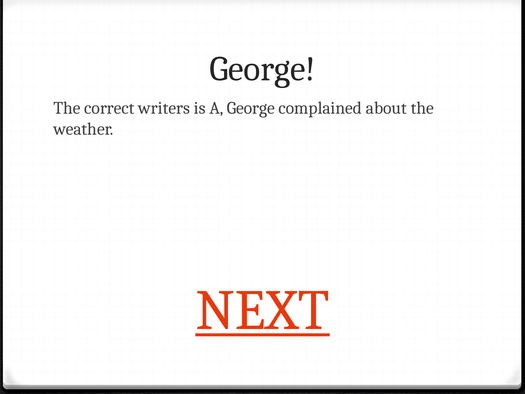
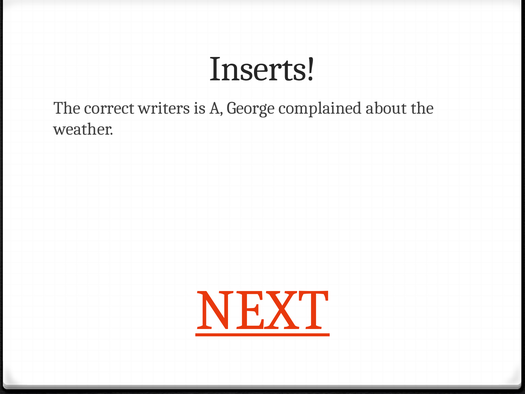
George: George -> Inserts (263, 69)
